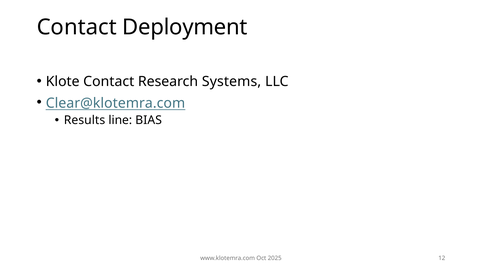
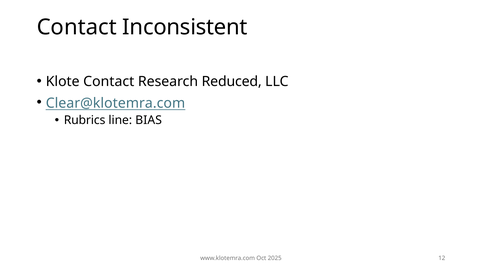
Deployment: Deployment -> Inconsistent (185, 27)
Systems: Systems -> Reduced (232, 81)
Results: Results -> Rubrics (85, 120)
